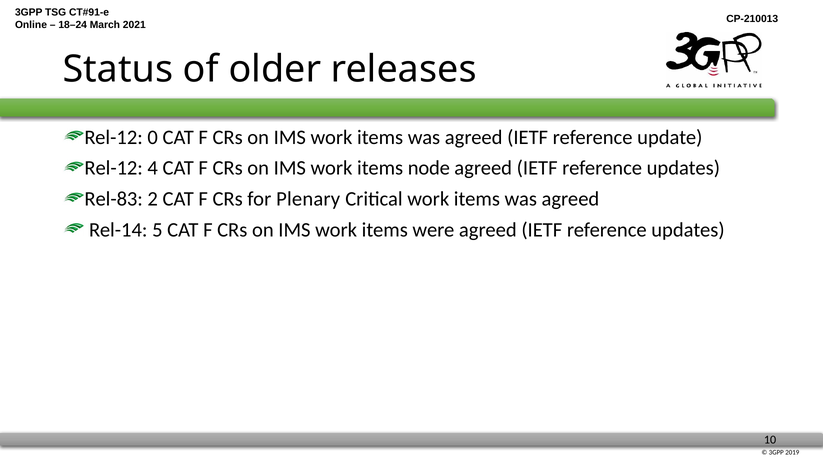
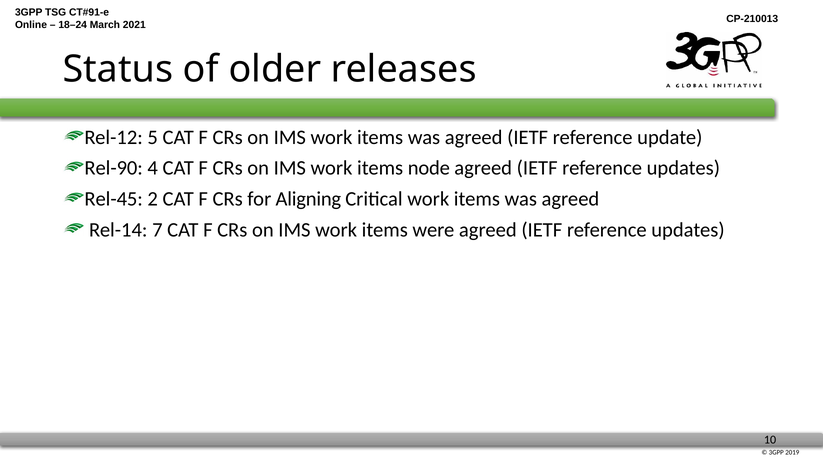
0: 0 -> 5 (153, 137)
Rel-12: Rel-12 -> Rel-90 (114, 168)
Rel-83: Rel-83 -> Rel-45 (114, 199)
Plenary: Plenary -> Aligning (308, 199)
5: 5 -> 7 (157, 230)
